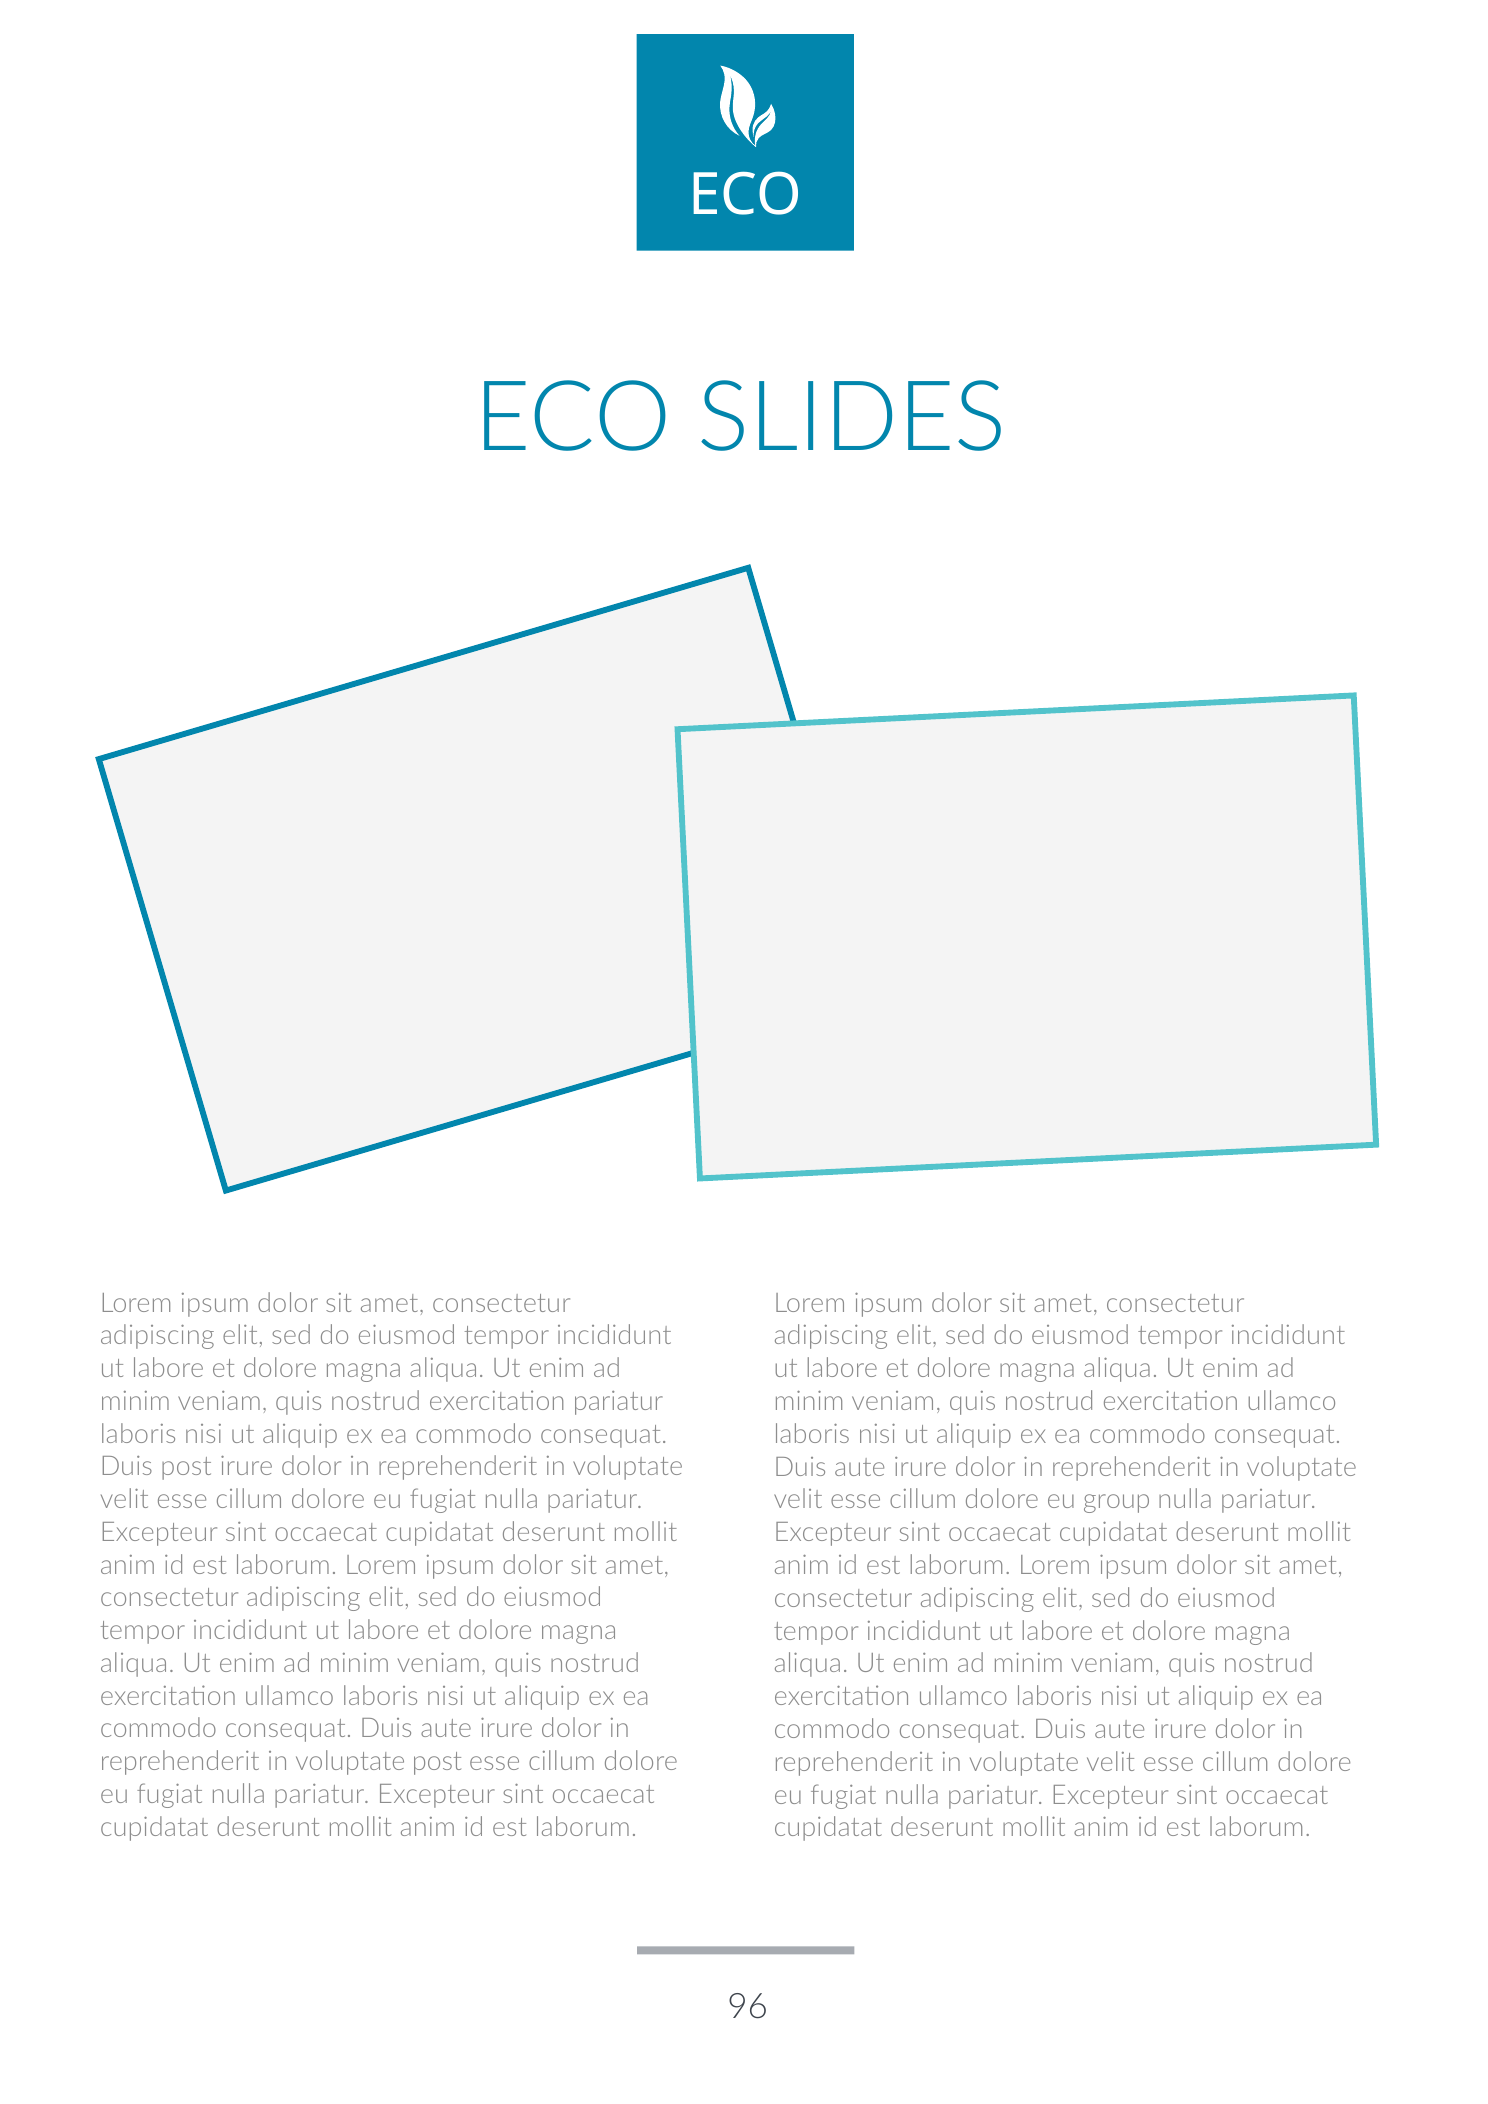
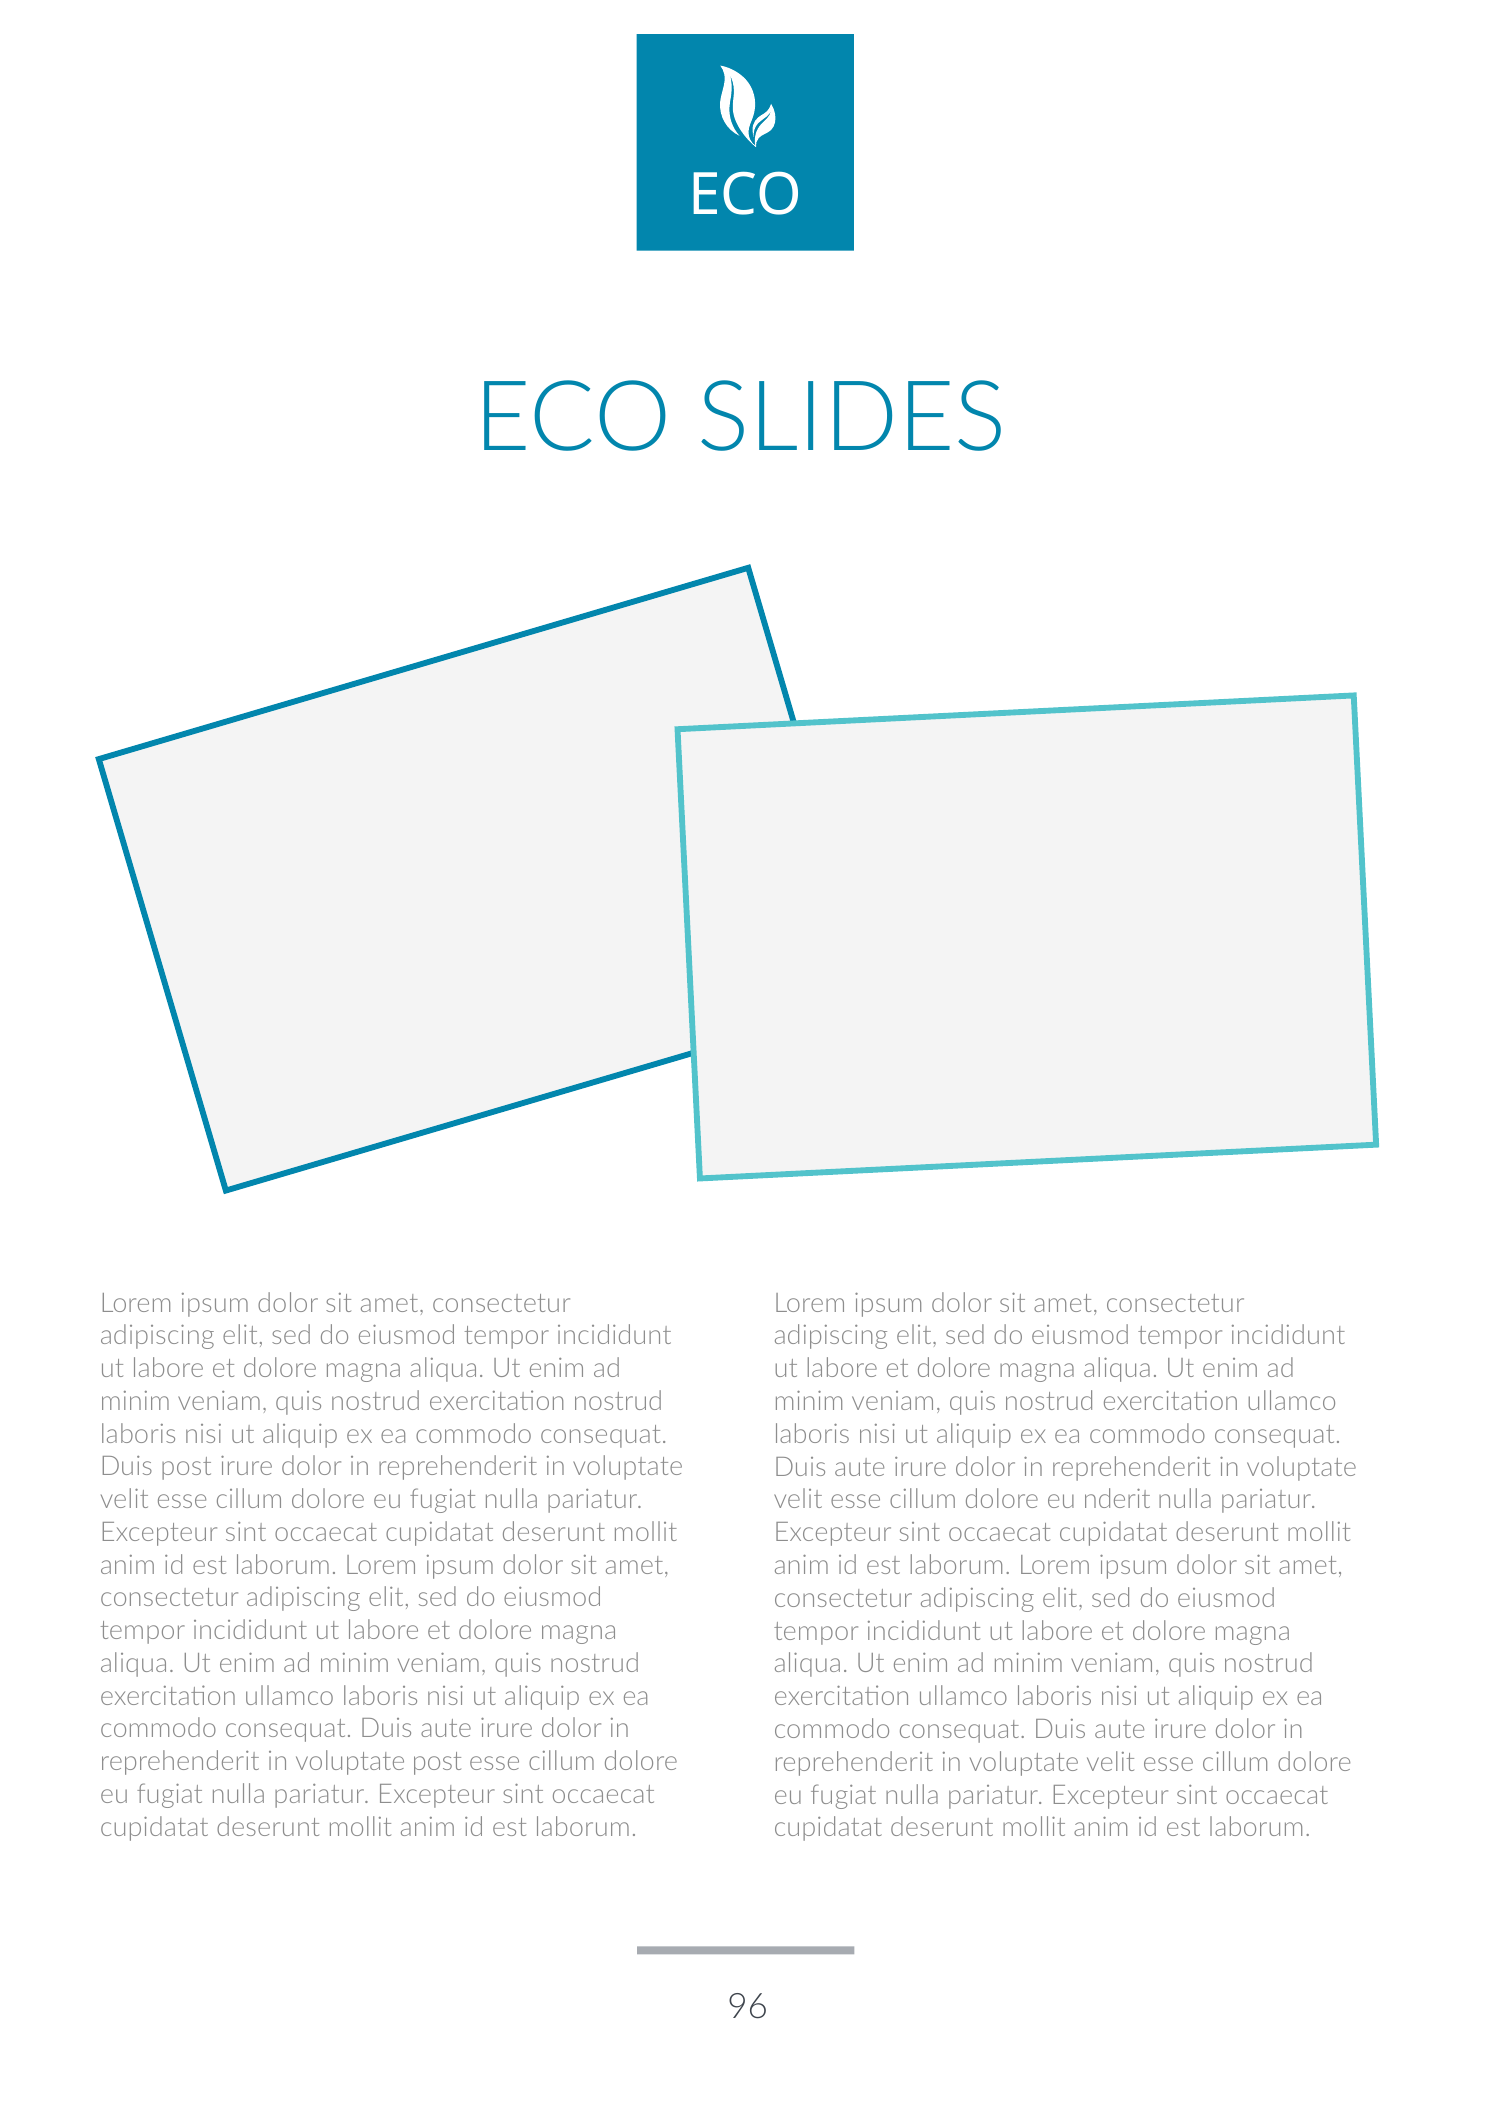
exercitation pariatur: pariatur -> nostrud (618, 1401)
group: group -> nderit (1117, 1499)
